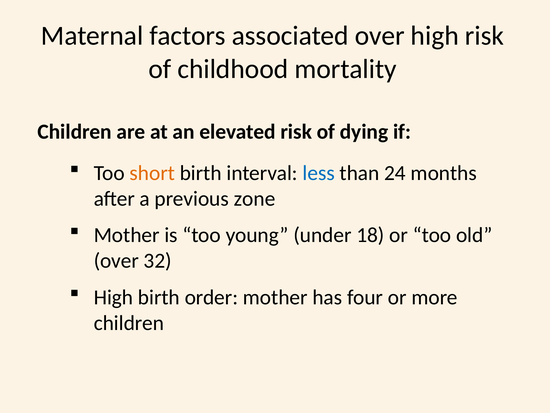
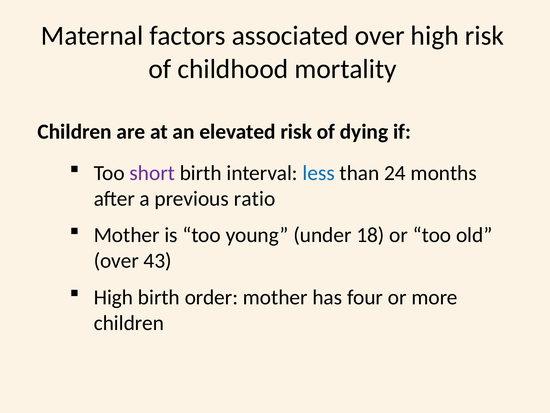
short colour: orange -> purple (152, 173)
zone: zone -> ratio (255, 199)
32: 32 -> 43 (158, 261)
